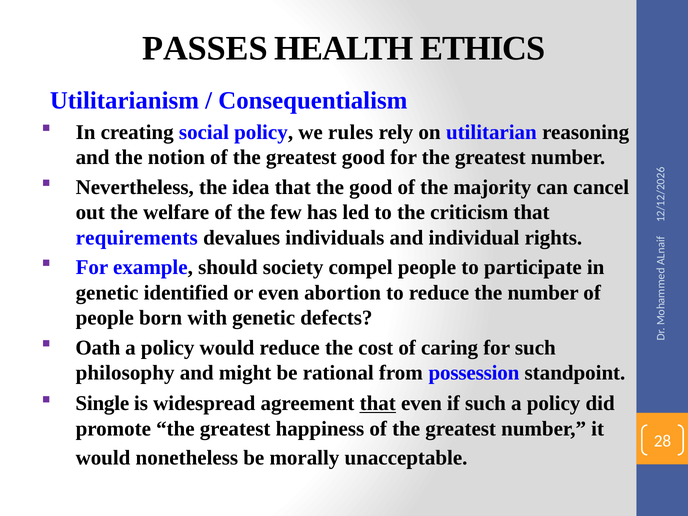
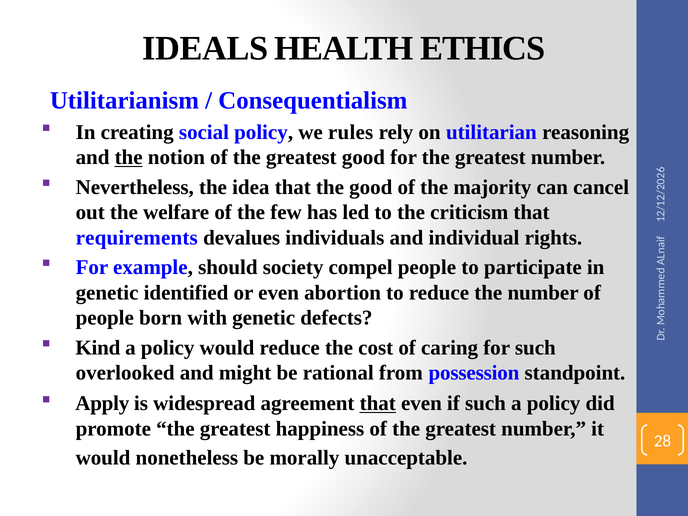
PASSES: PASSES -> IDEALS (205, 48)
the underline: none -> present (129, 157)
Oath: Oath -> Kind (98, 348)
philosophy: philosophy -> overlooked (125, 373)
Single: Single -> Apply (102, 403)
